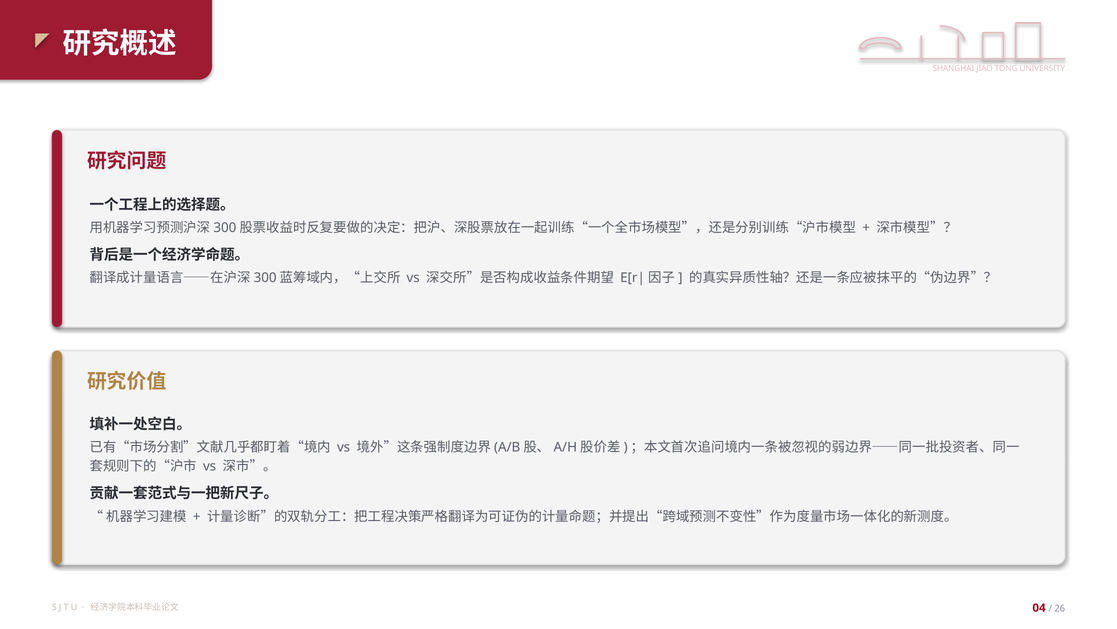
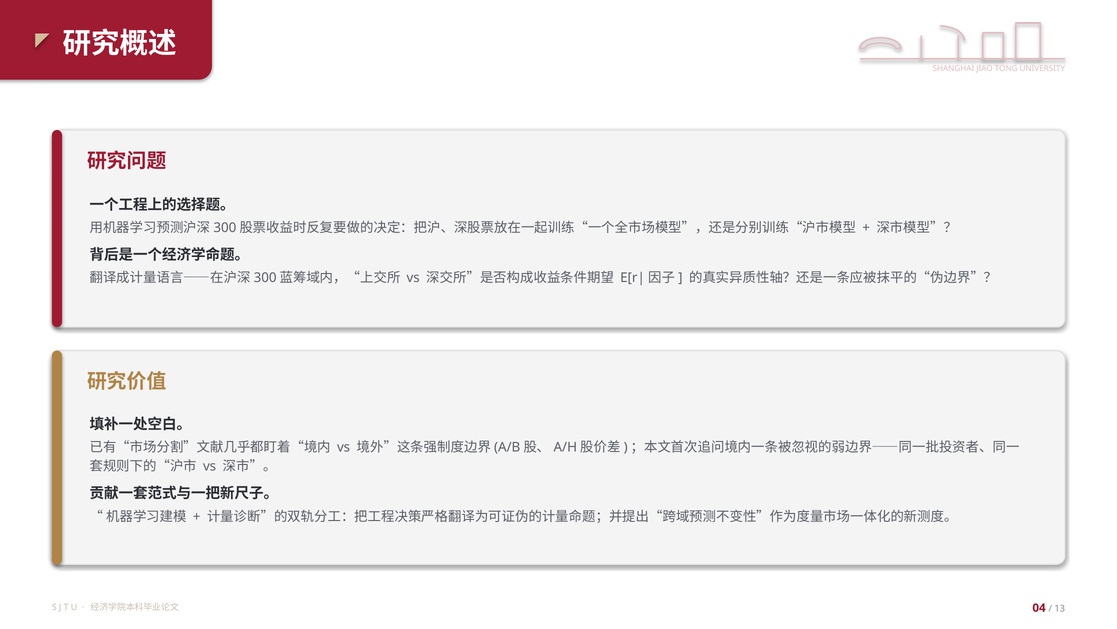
26: 26 -> 13 (1060, 608)
